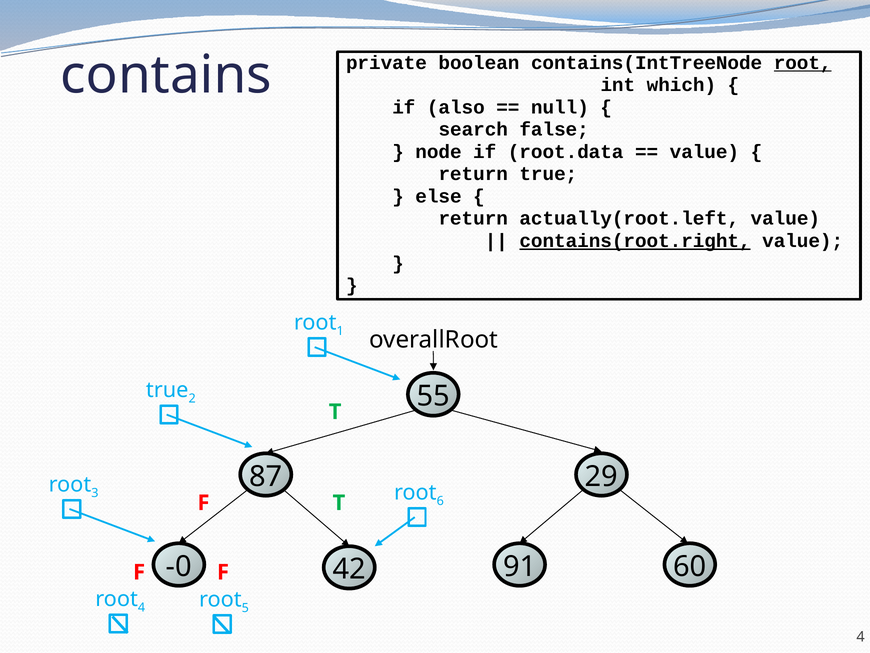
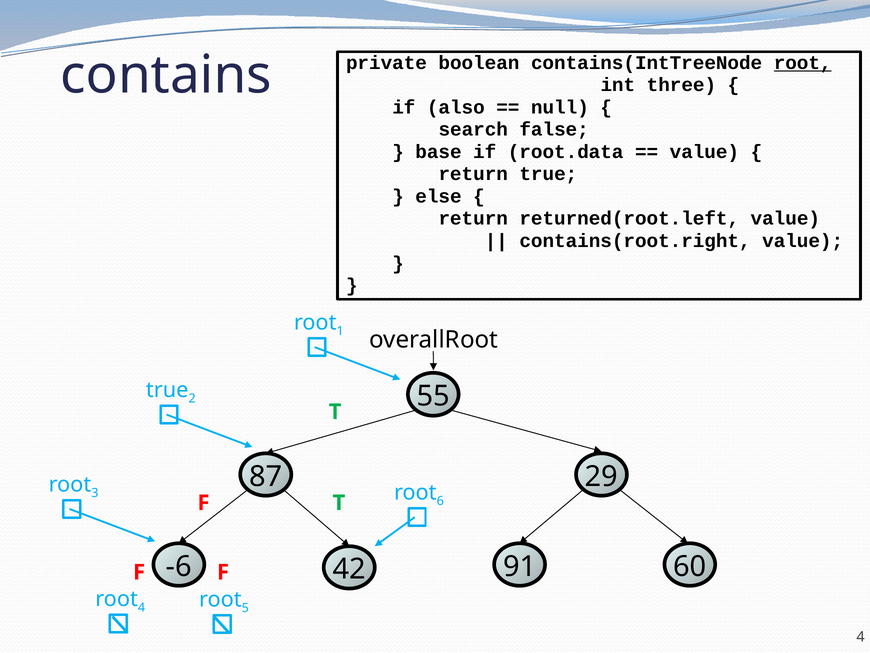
which: which -> three (681, 85)
node: node -> base (438, 152)
actually(root.left: actually(root.left -> returned(root.left (629, 218)
contains(root.right underline: present -> none (635, 241)
-0: -0 -> -6 (179, 566)
